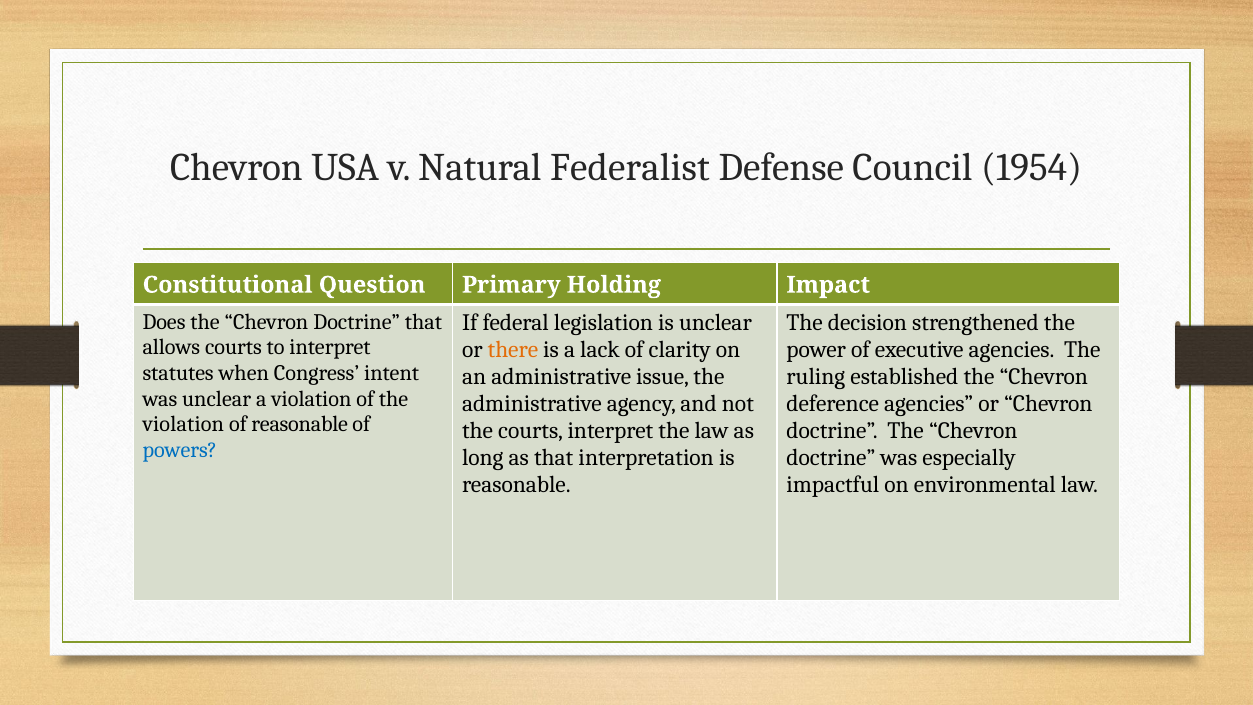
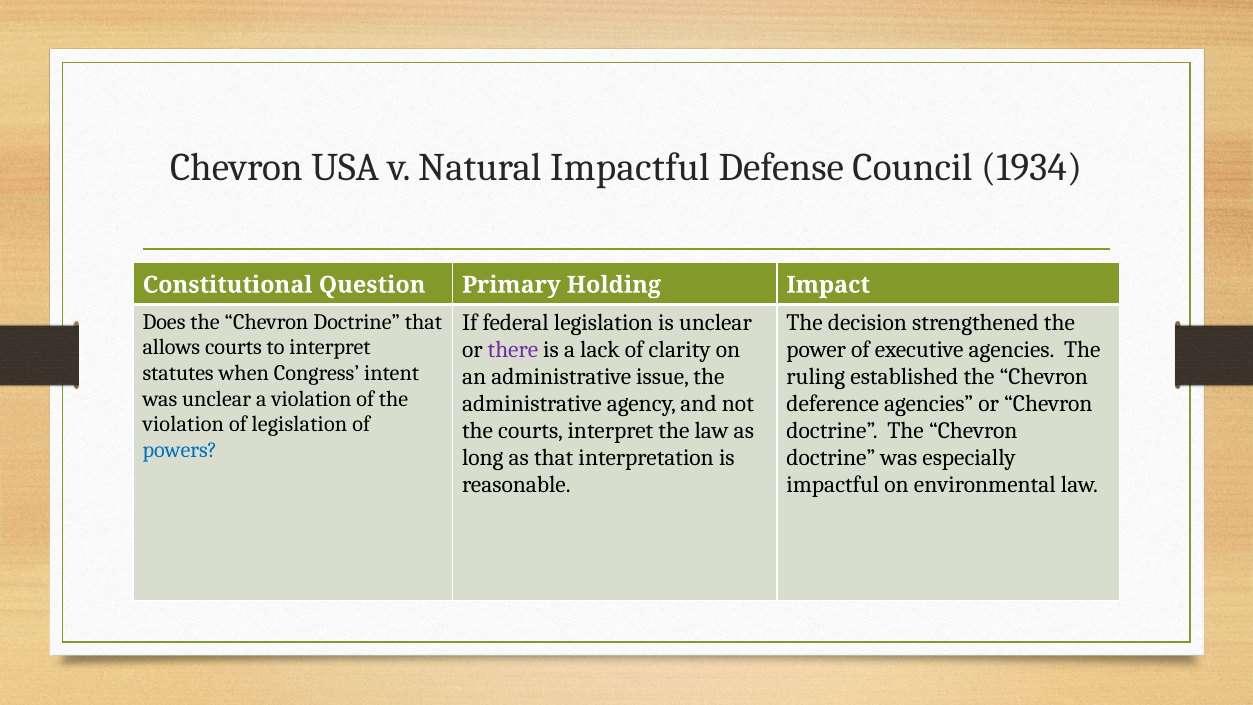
Natural Federalist: Federalist -> Impactful (630, 168)
1954: 1954 -> 1934 (1032, 168)
there colour: orange -> purple (513, 349)
of reasonable: reasonable -> legislation (299, 424)
